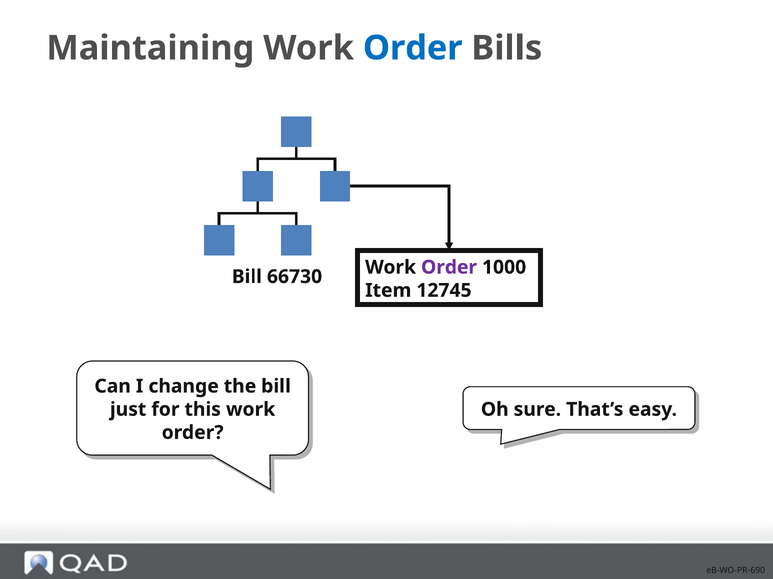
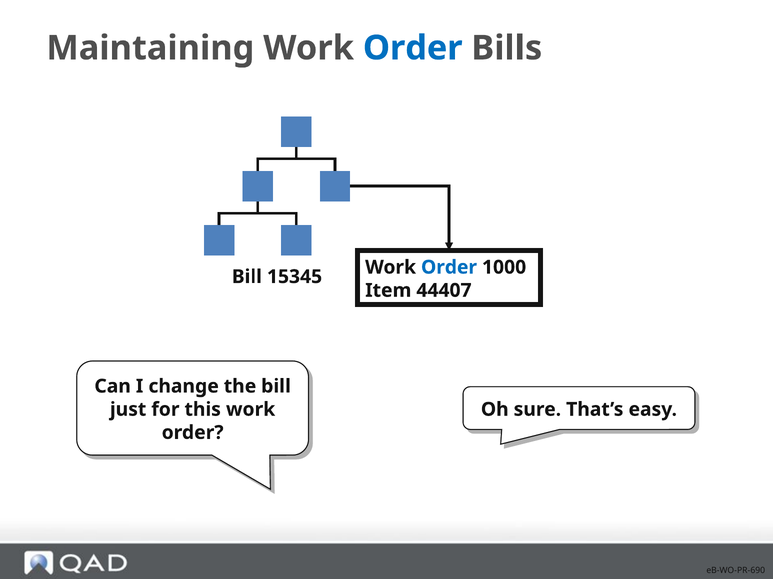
Order colour: purple -> blue (449, 268)
66730: 66730 -> 15345 (295, 277)
12745: 12745 -> 44407 (444, 291)
